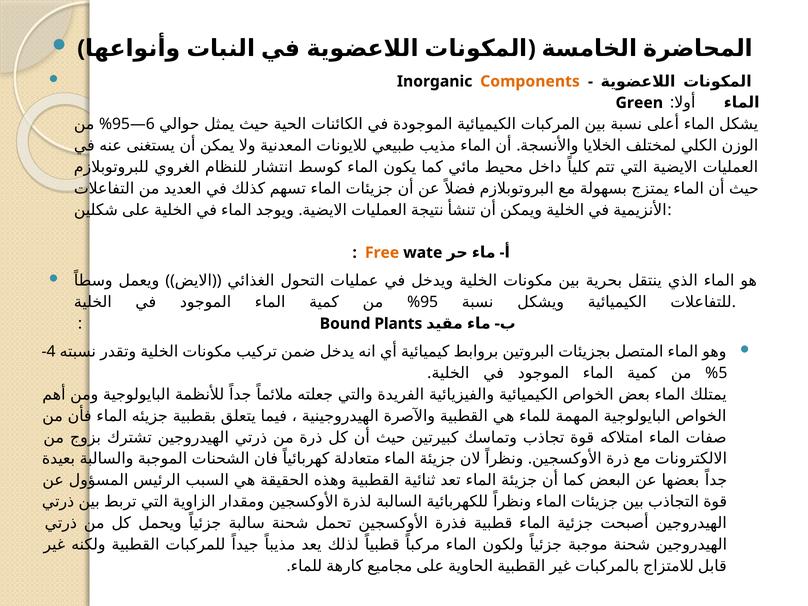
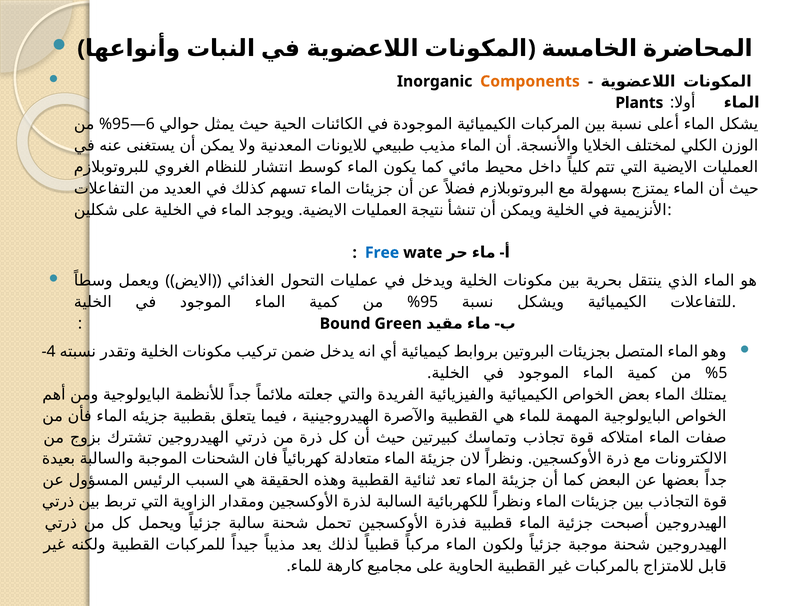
Green: Green -> Plants (639, 103)
Free colour: orange -> blue (382, 253)
Plants: Plants -> Green (398, 324)
